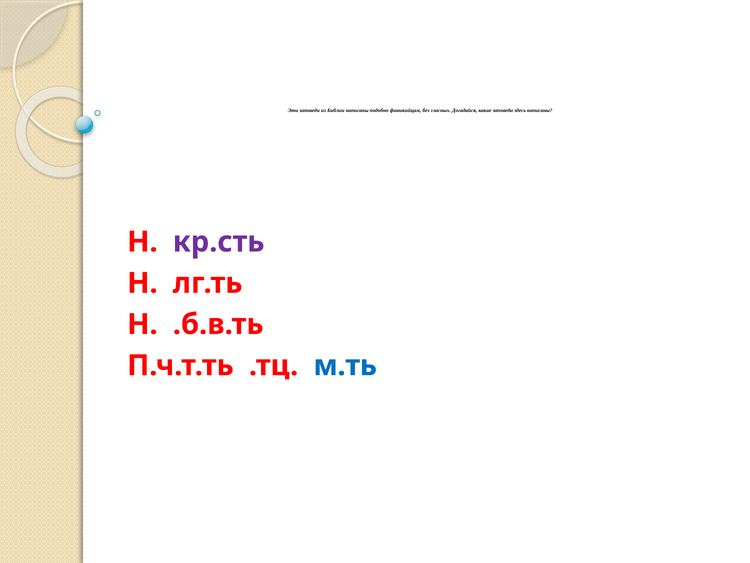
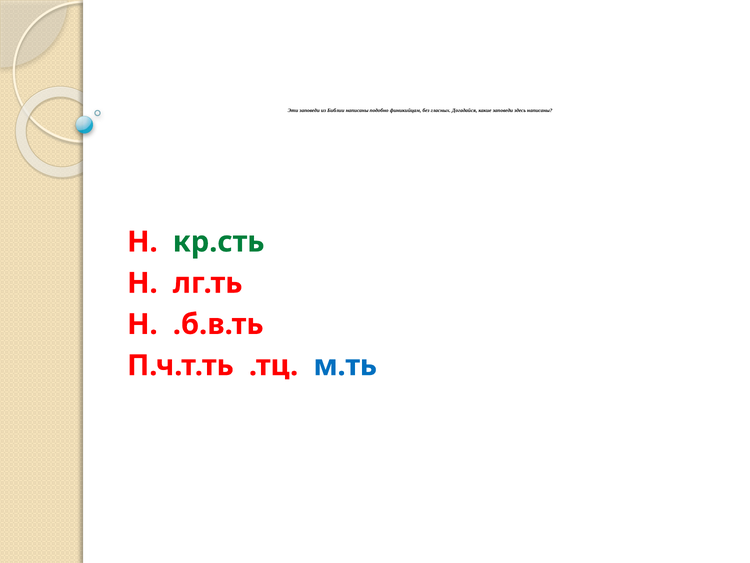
кр.сть colour: purple -> green (219, 242)
